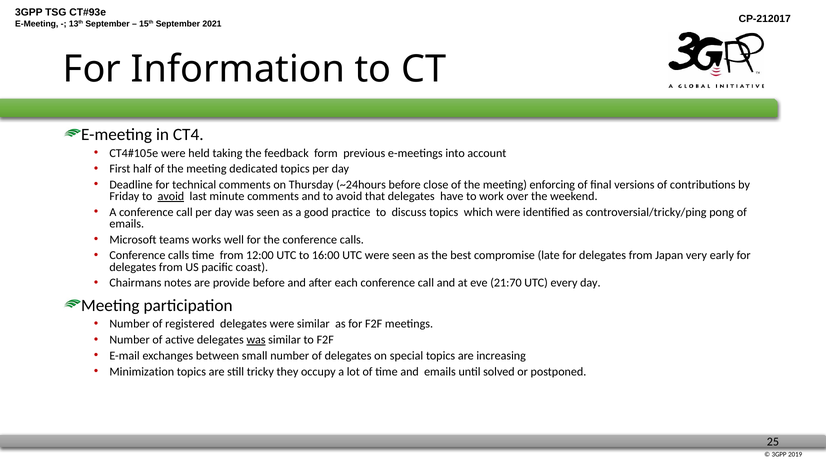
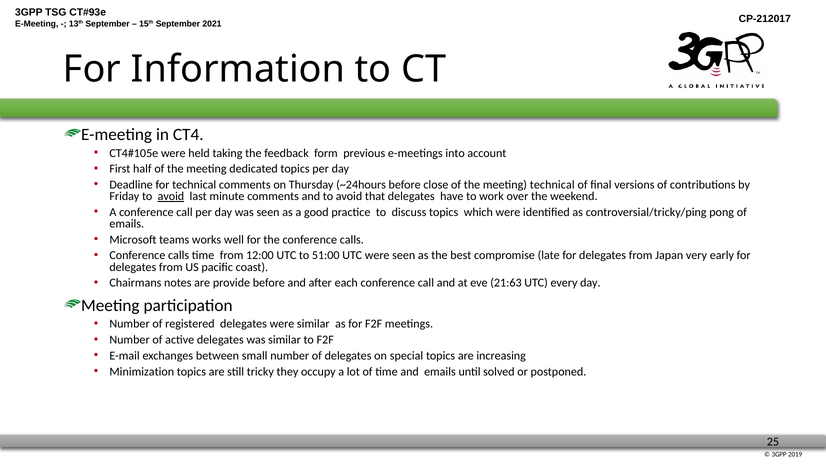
meeting enforcing: enforcing -> technical (552, 185)
16:00: 16:00 -> 51:00 (326, 255)
21:70: 21:70 -> 21:63 (506, 283)
was underline: present -> none (256, 340)
